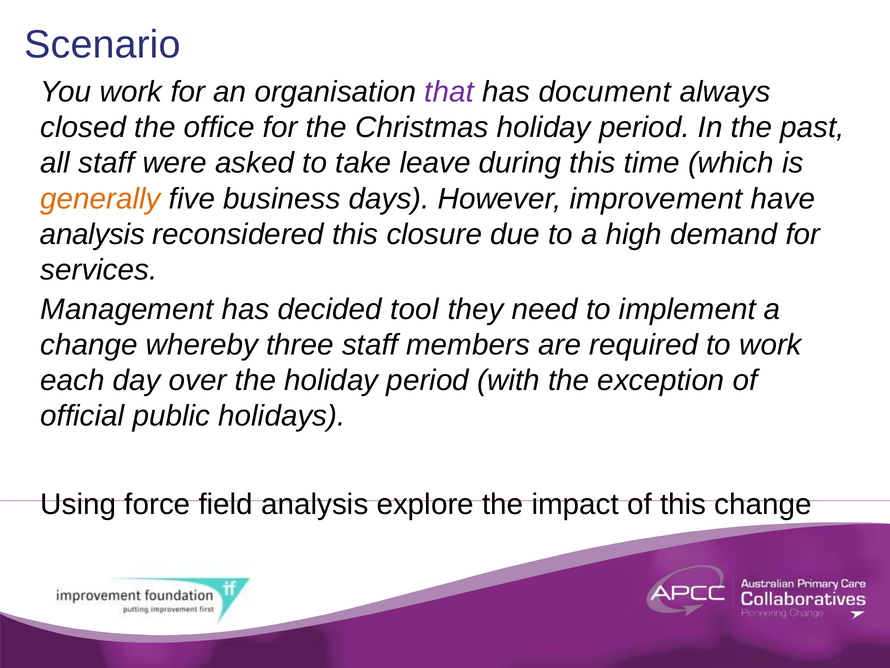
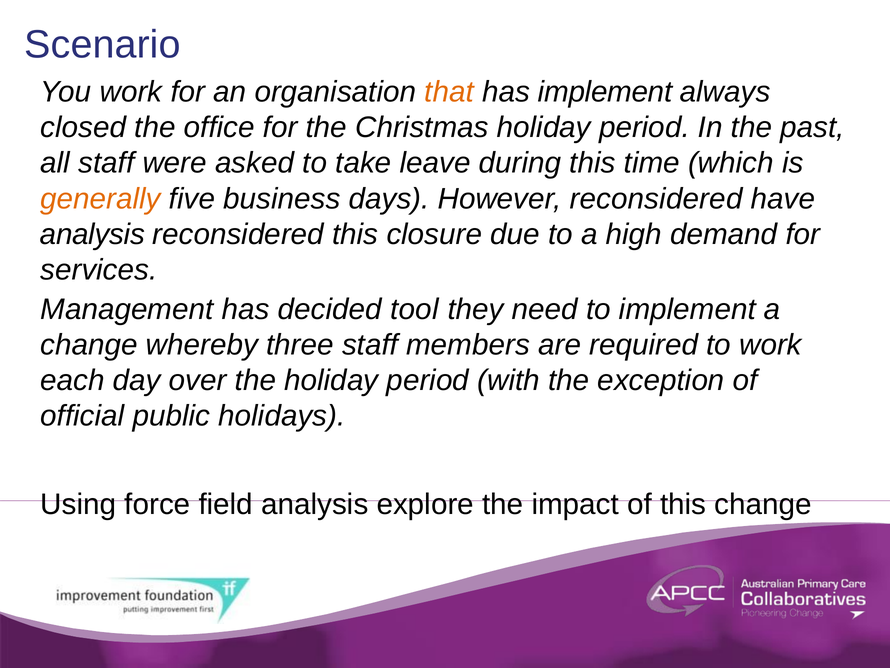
that colour: purple -> orange (449, 92)
has document: document -> implement (605, 92)
However improvement: improvement -> reconsidered (656, 199)
